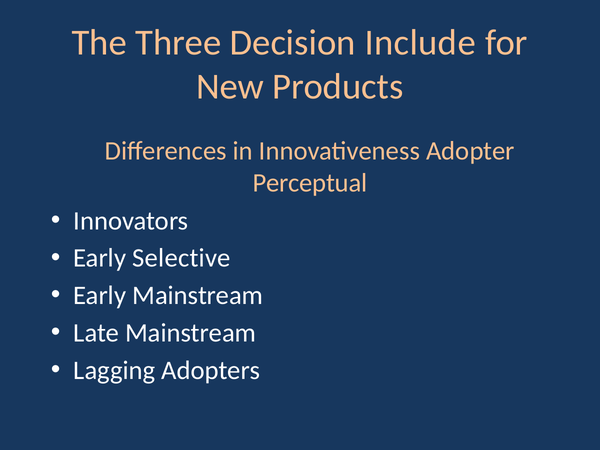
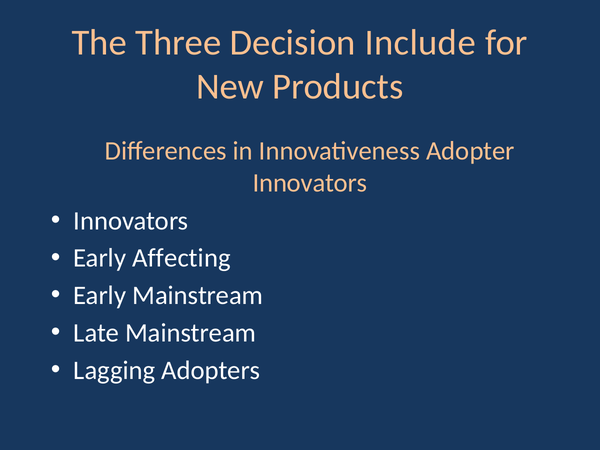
Perceptual: Perceptual -> Innovators (310, 183)
Selective: Selective -> Affecting (181, 258)
